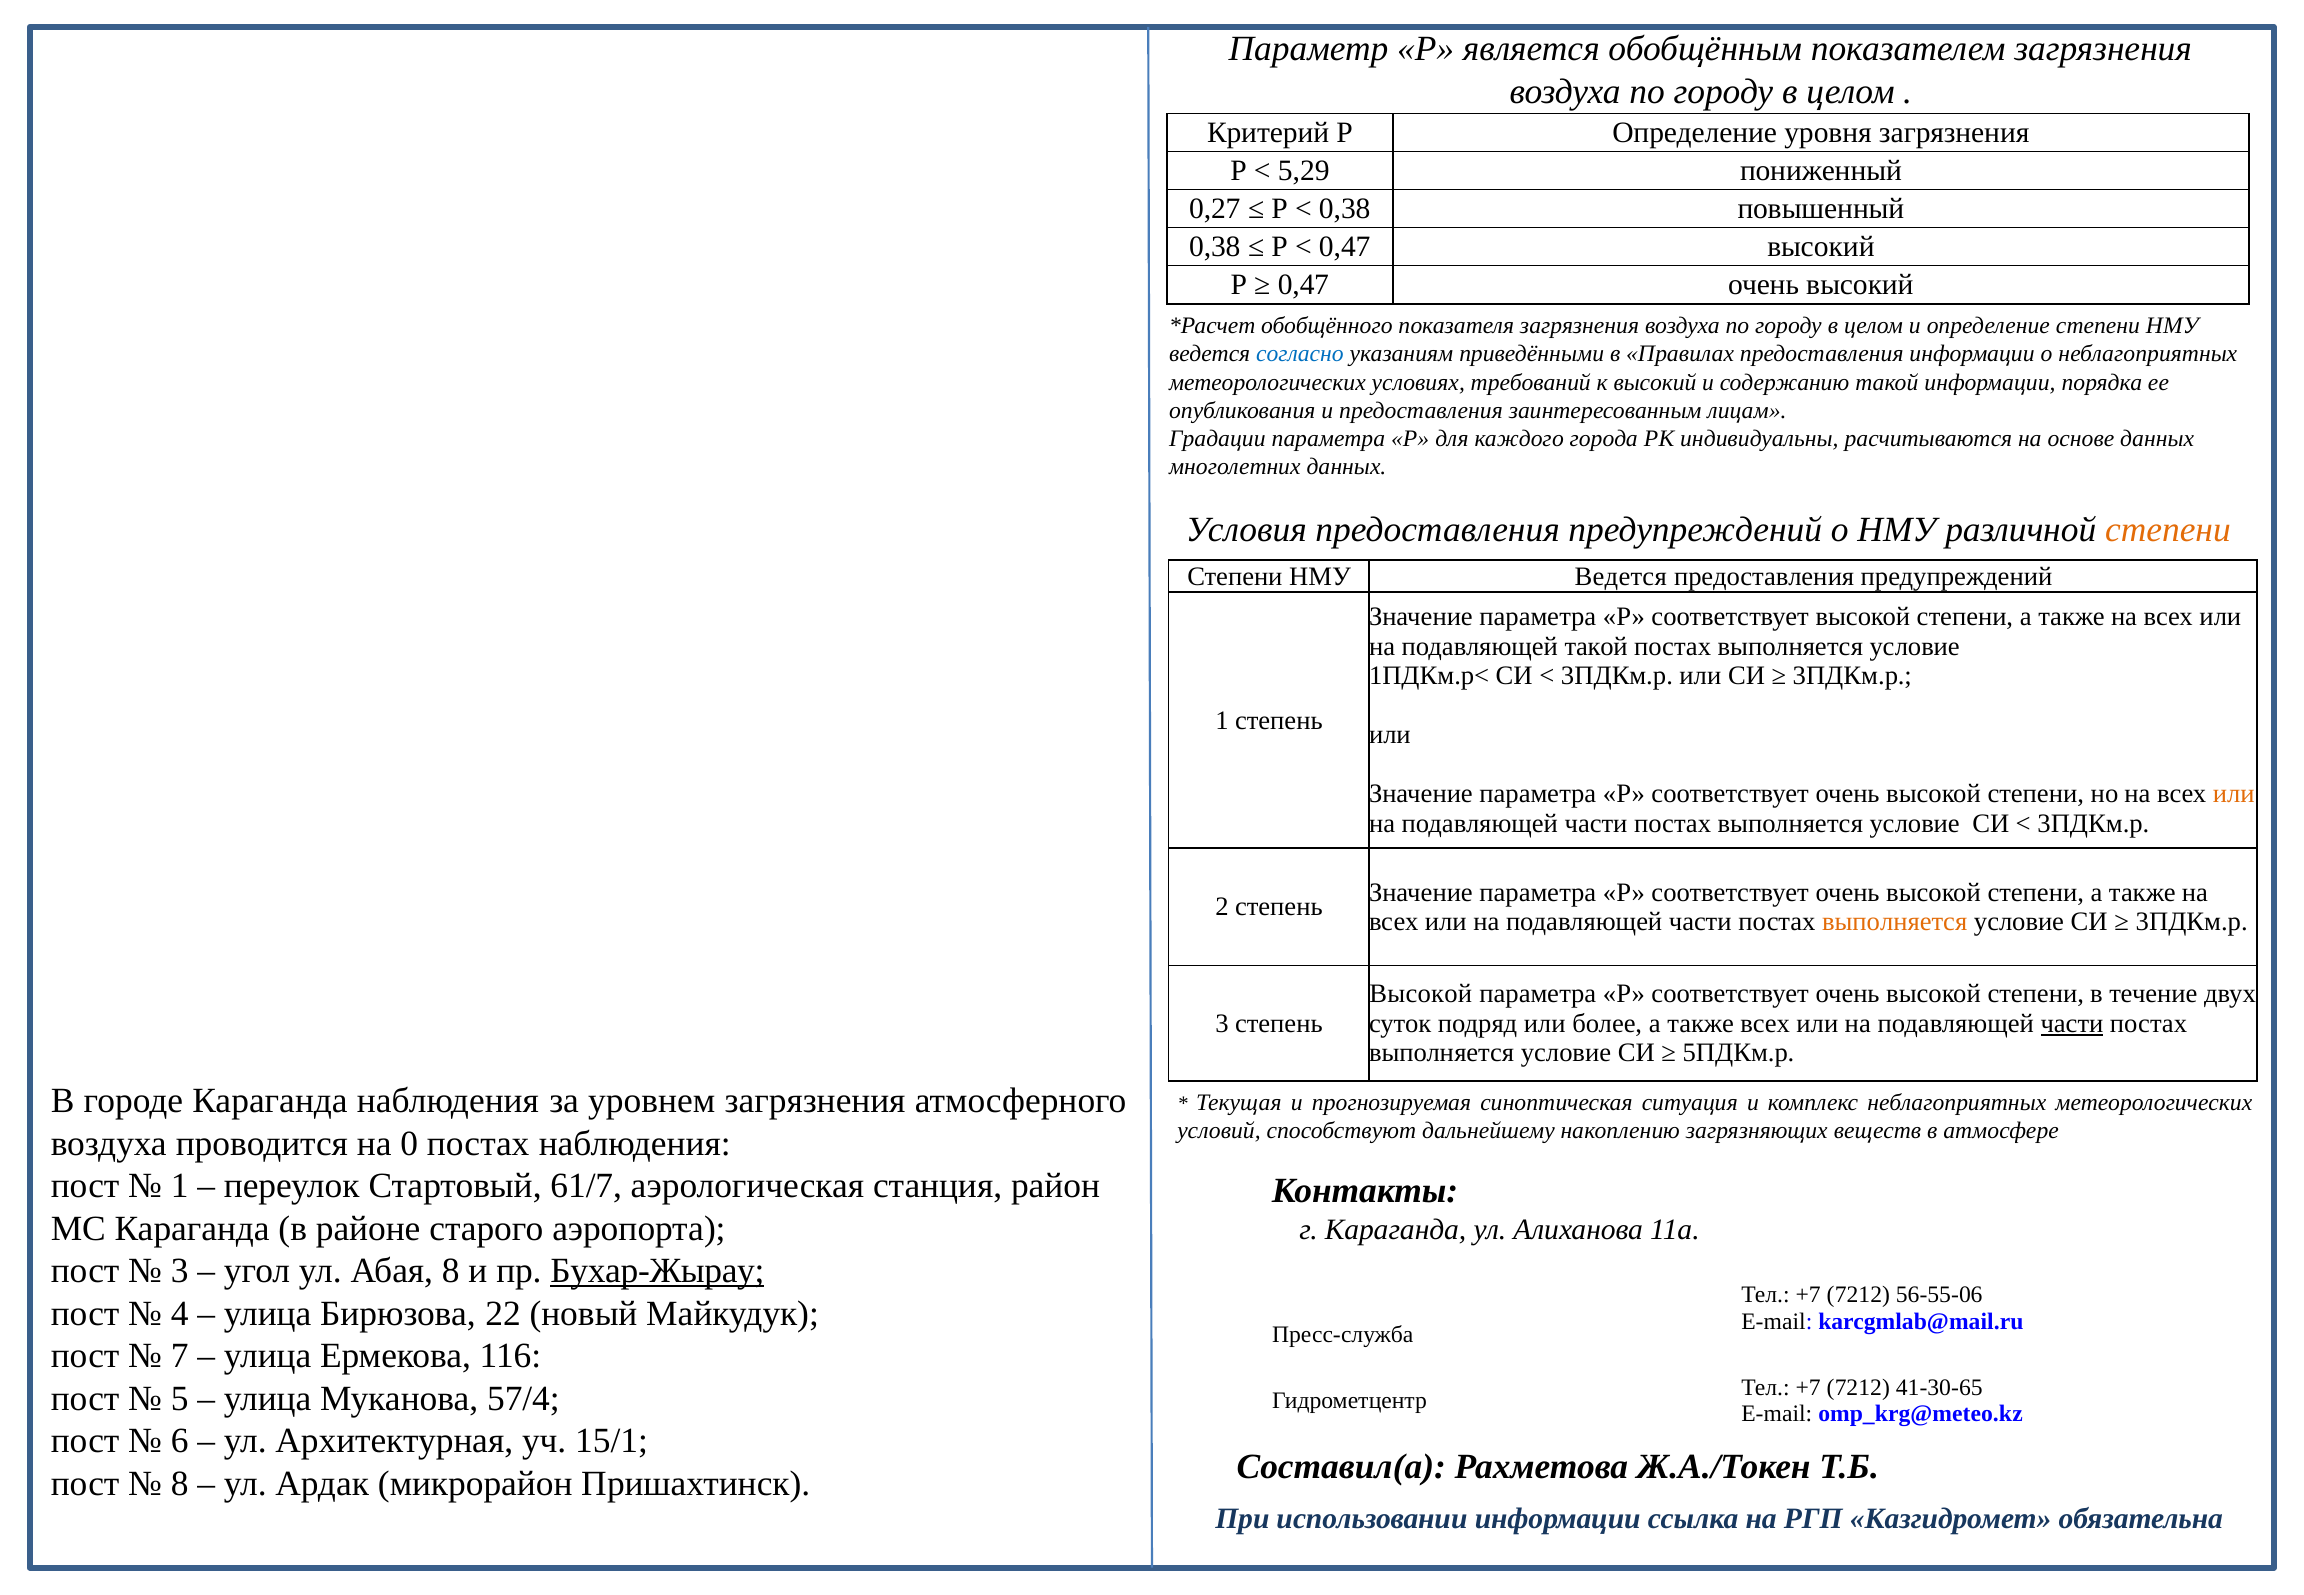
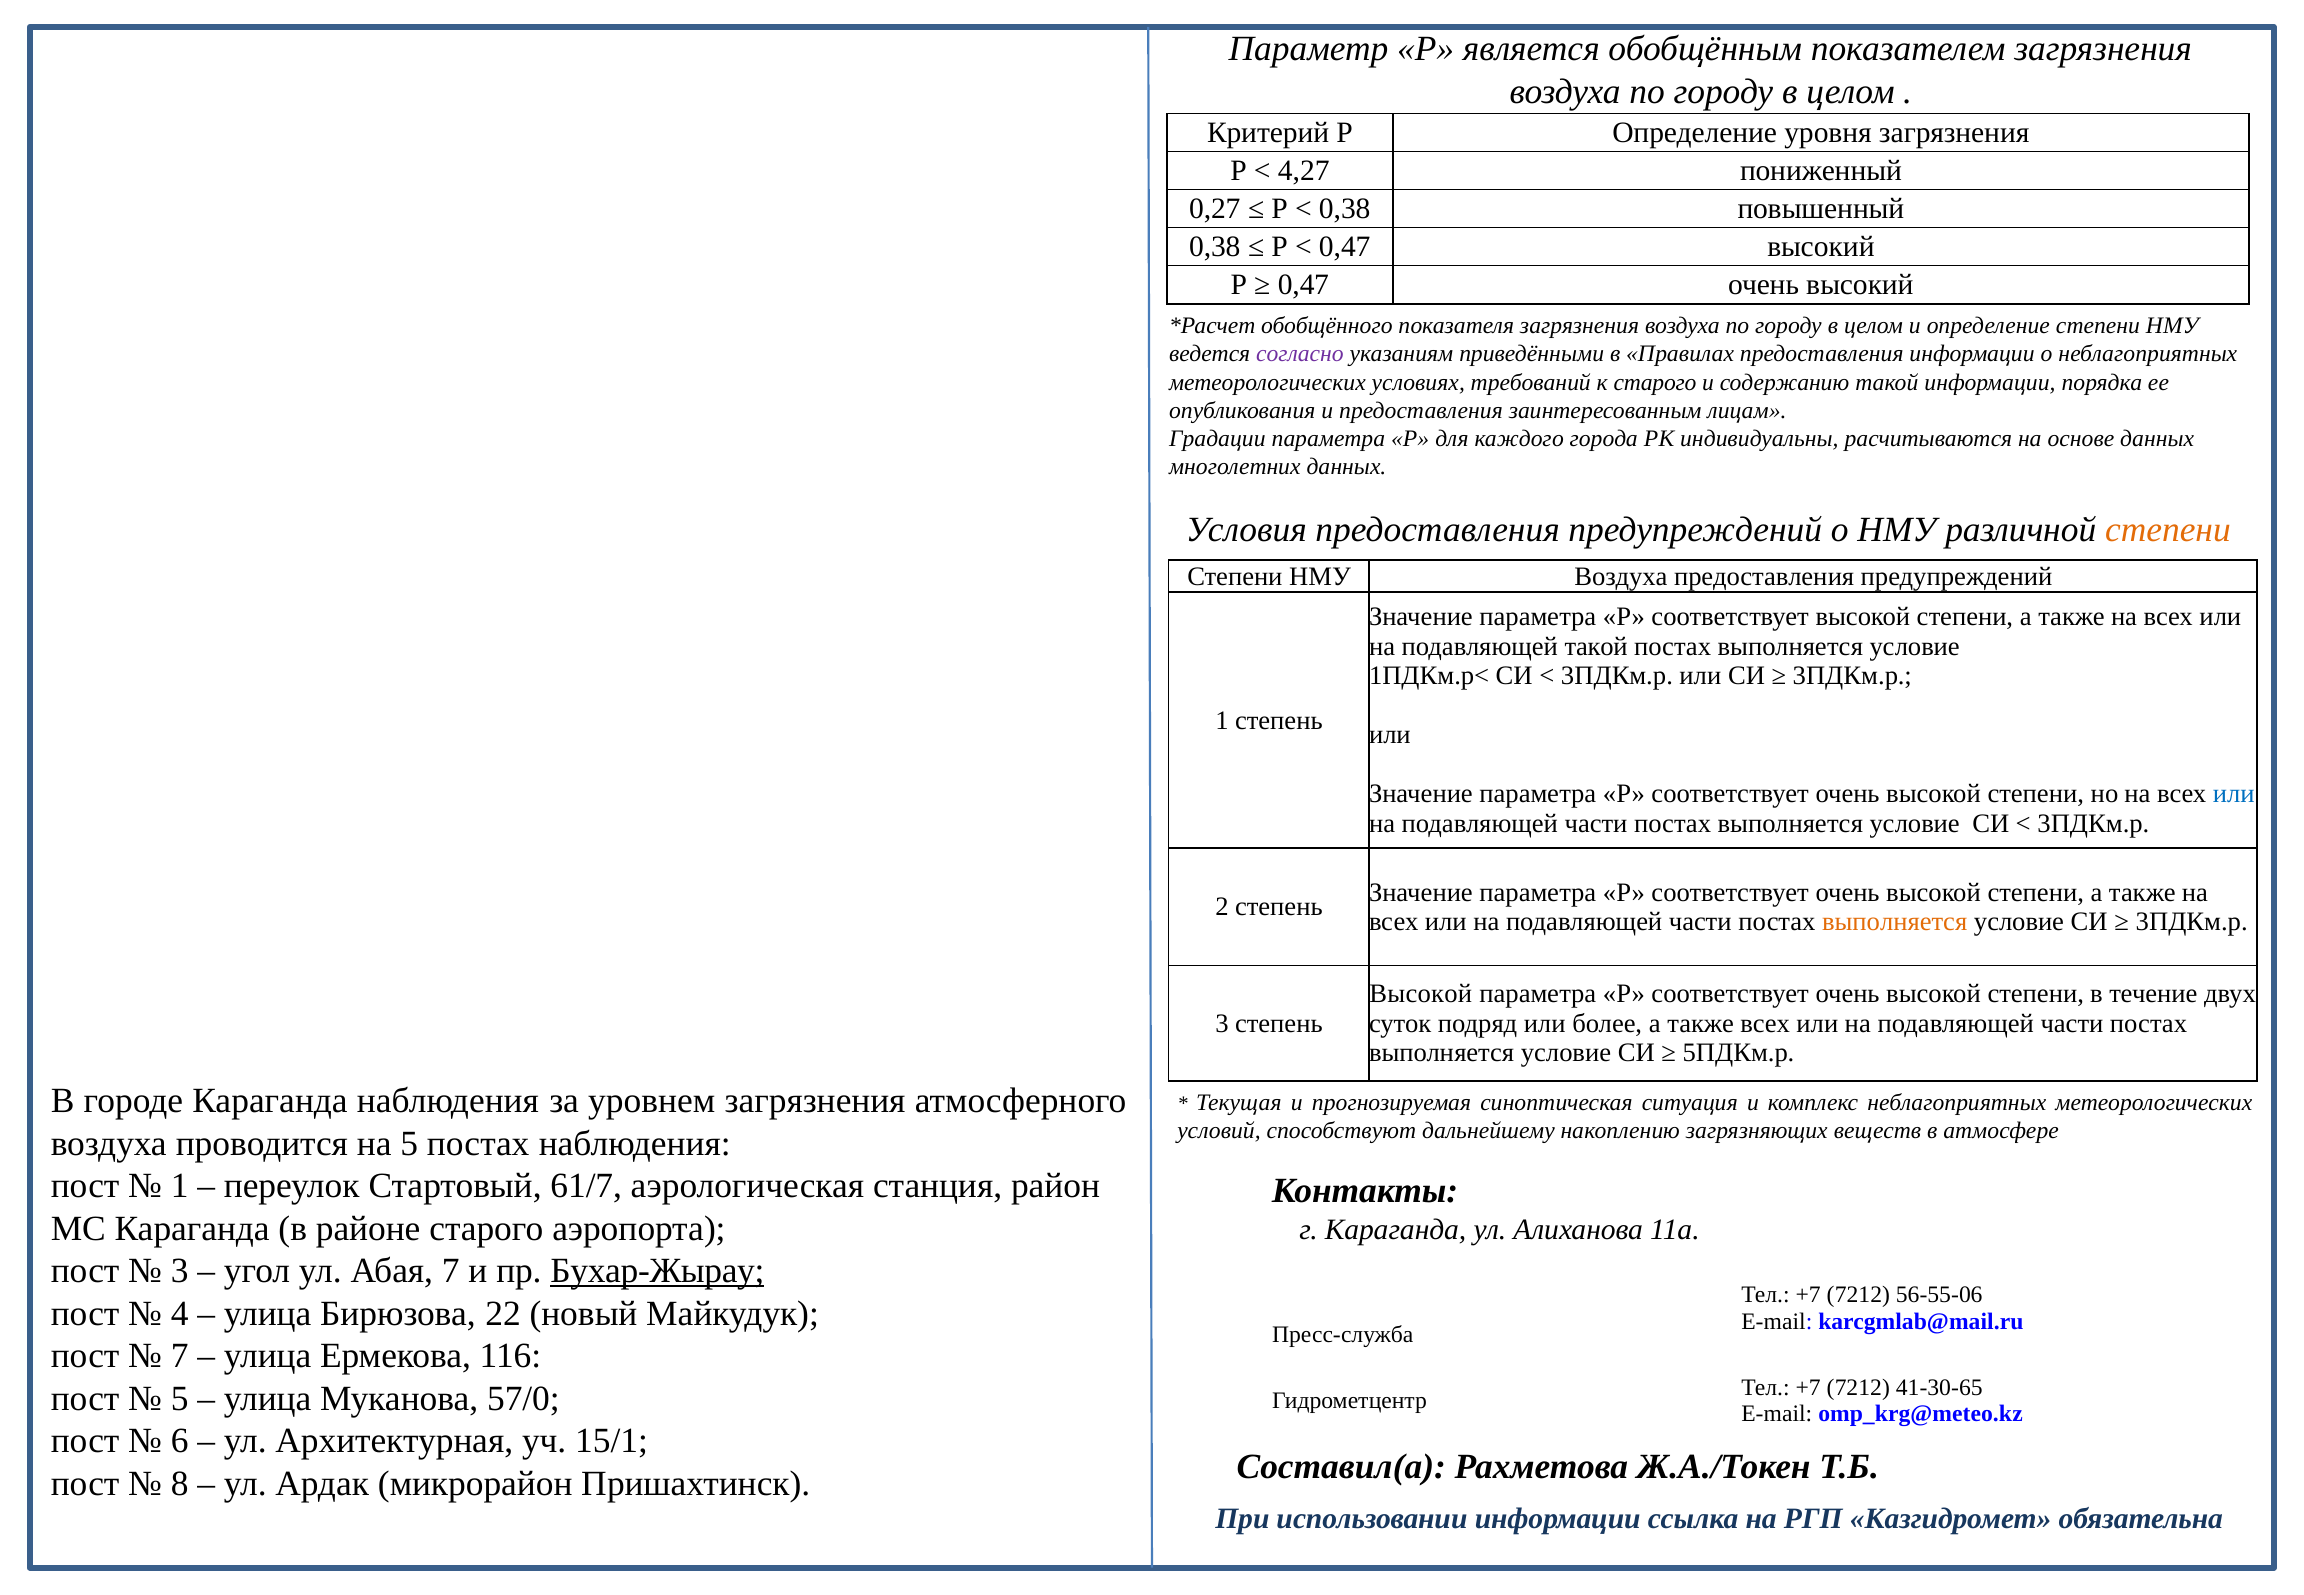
5,29: 5,29 -> 4,27 (1304, 171)
согласно colour: blue -> purple (1300, 354)
к высокий: высокий -> старого (1655, 382)
Ведется: Ведется -> Воздуха (1621, 576)
или colour: orange -> blue (2234, 794)
части underline: present -> none (2072, 1024)
на 0: 0 -> 5 (409, 1144)
Абая 8: 8 -> 7 (451, 1271)
57/4: 57/4 -> 57/0 (523, 1399)
